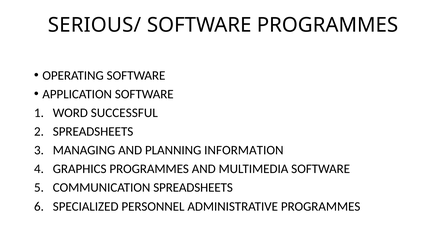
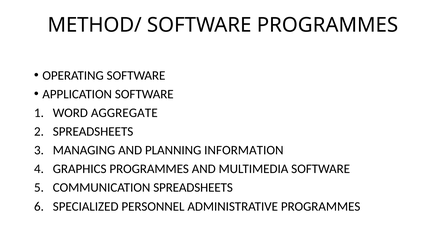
SERIOUS/: SERIOUS/ -> METHOD/ (95, 25)
SUCCESSFUL: SUCCESSFUL -> AGGREGATE (124, 113)
